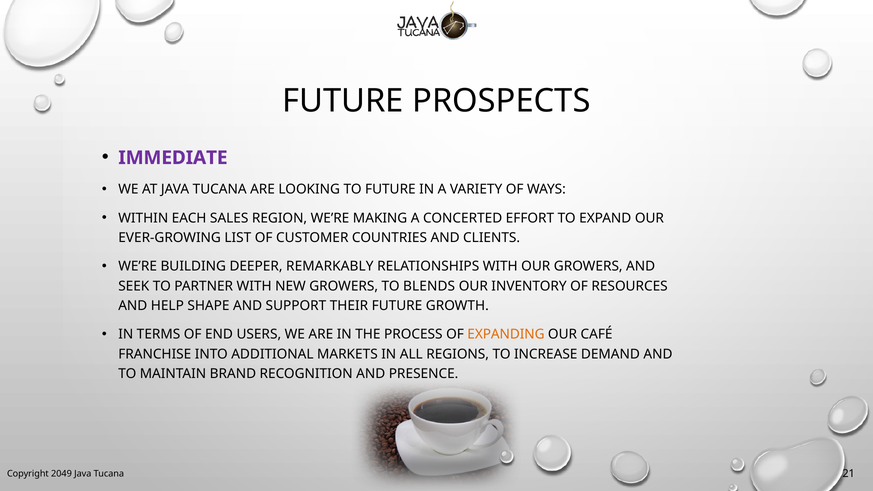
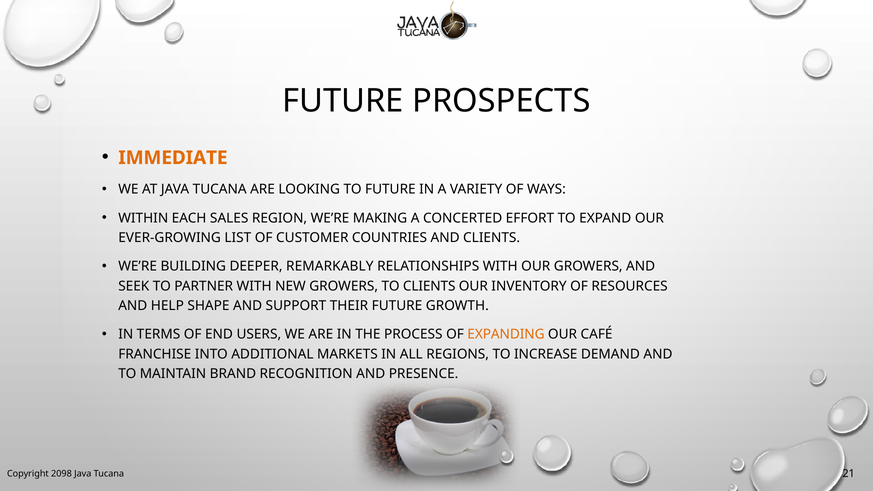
IMMEDIATE colour: purple -> orange (173, 158)
TO BLENDS: BLENDS -> CLIENTS (429, 286)
2049: 2049 -> 2098 (61, 474)
